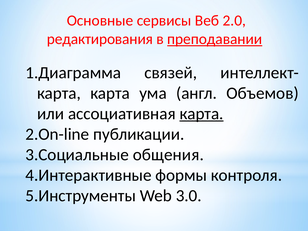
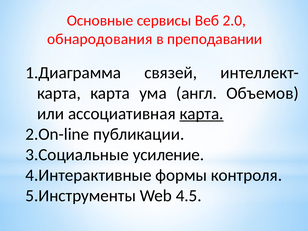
редактирования: редактирования -> обнародования (100, 39)
преподавании underline: present -> none (215, 39)
общения: общения -> усиление (168, 155)
3.0: 3.0 -> 4.5 (189, 196)
